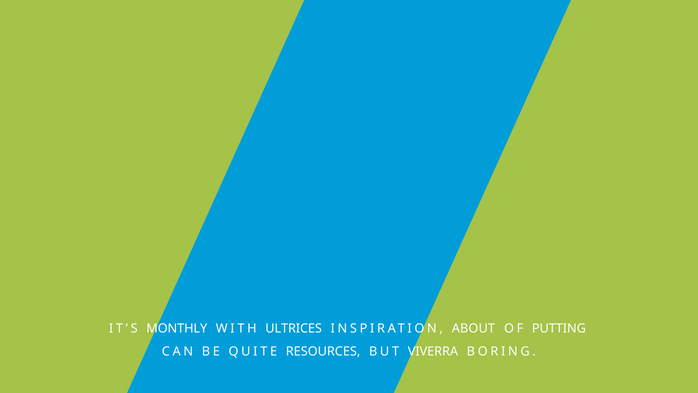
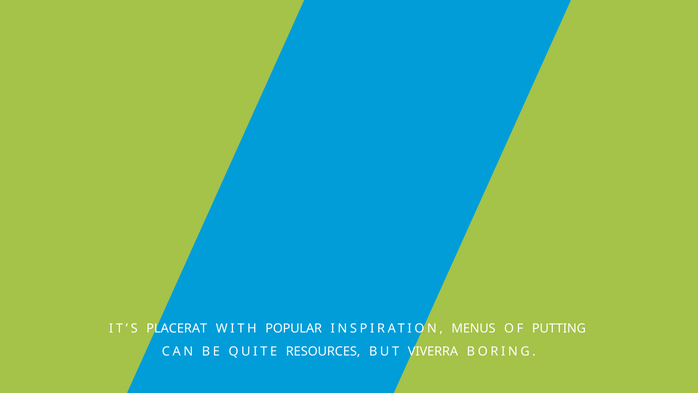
MONTHLY: MONTHLY -> PLACERAT (177, 328)
ULTRICES: ULTRICES -> POPULAR (294, 328)
ABOUT: ABOUT -> MENUS (474, 328)
